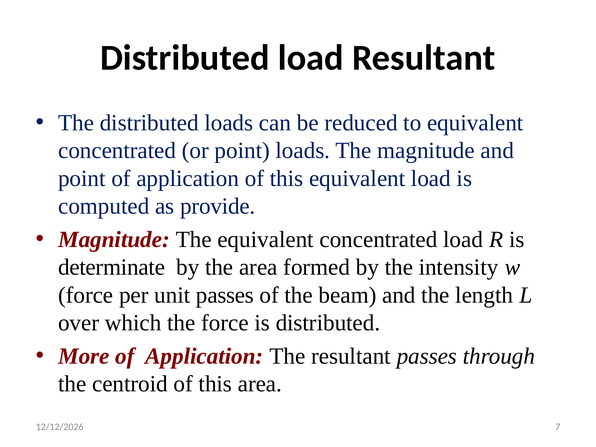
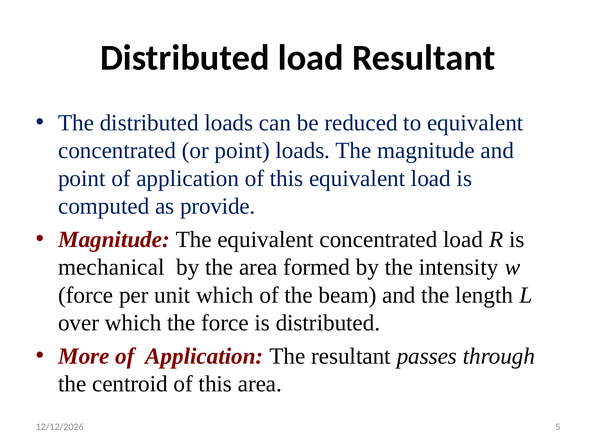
determinate: determinate -> mechanical (111, 267)
unit passes: passes -> which (225, 295)
7: 7 -> 5 (558, 427)
